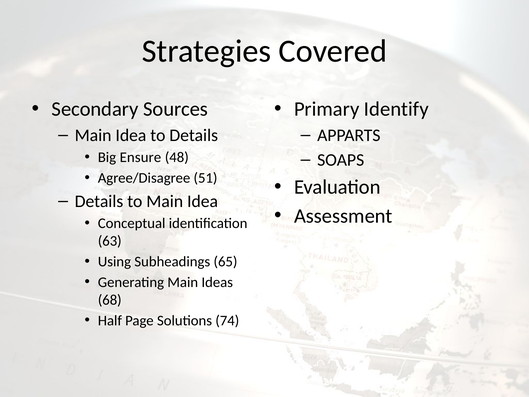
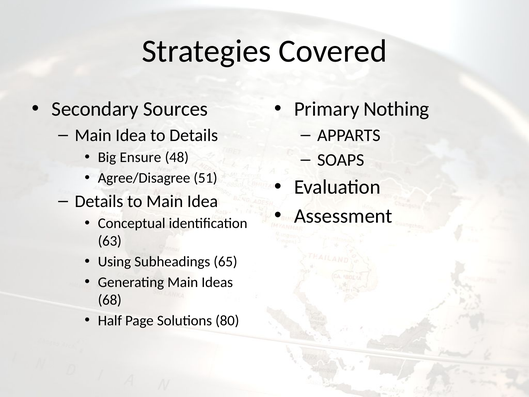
Identify: Identify -> Nothing (396, 109)
74: 74 -> 80 (227, 320)
